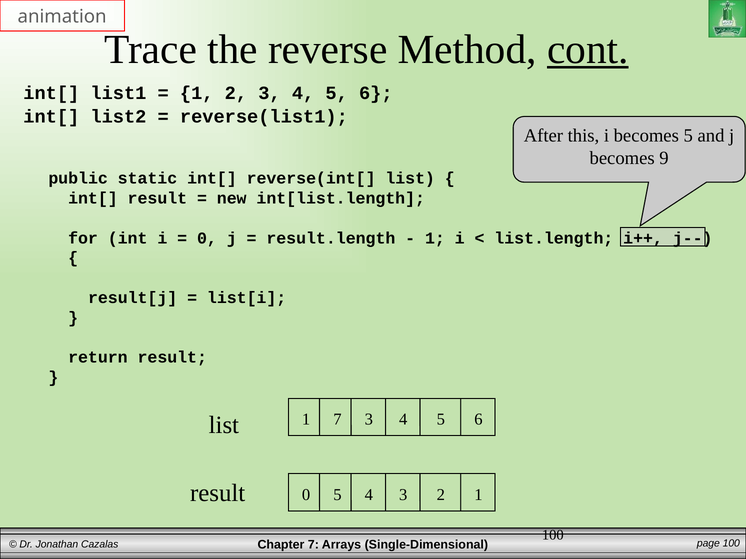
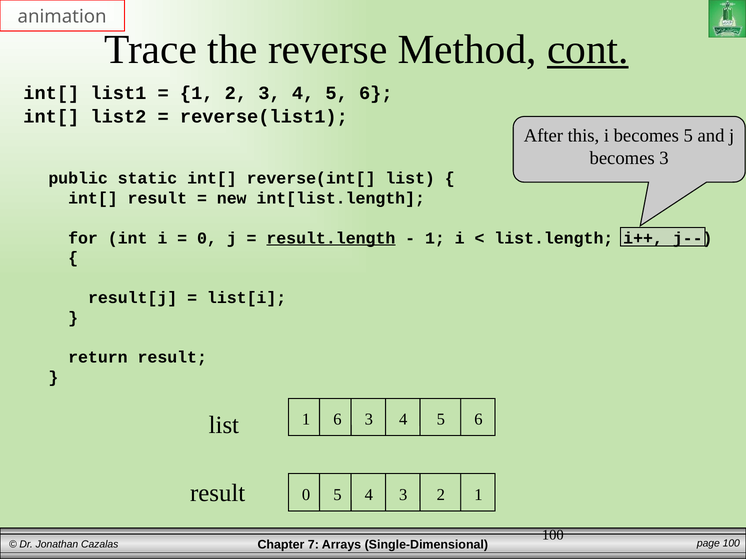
becomes 9: 9 -> 3 (664, 158)
result.length underline: none -> present (331, 238)
1 7: 7 -> 6 (337, 420)
